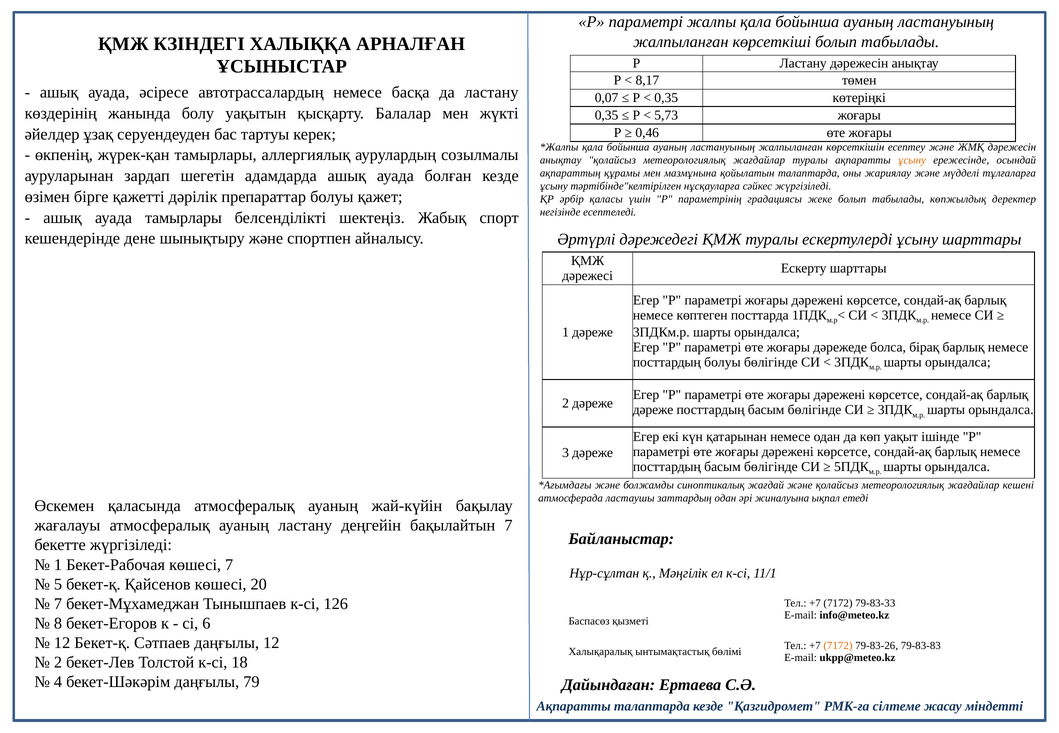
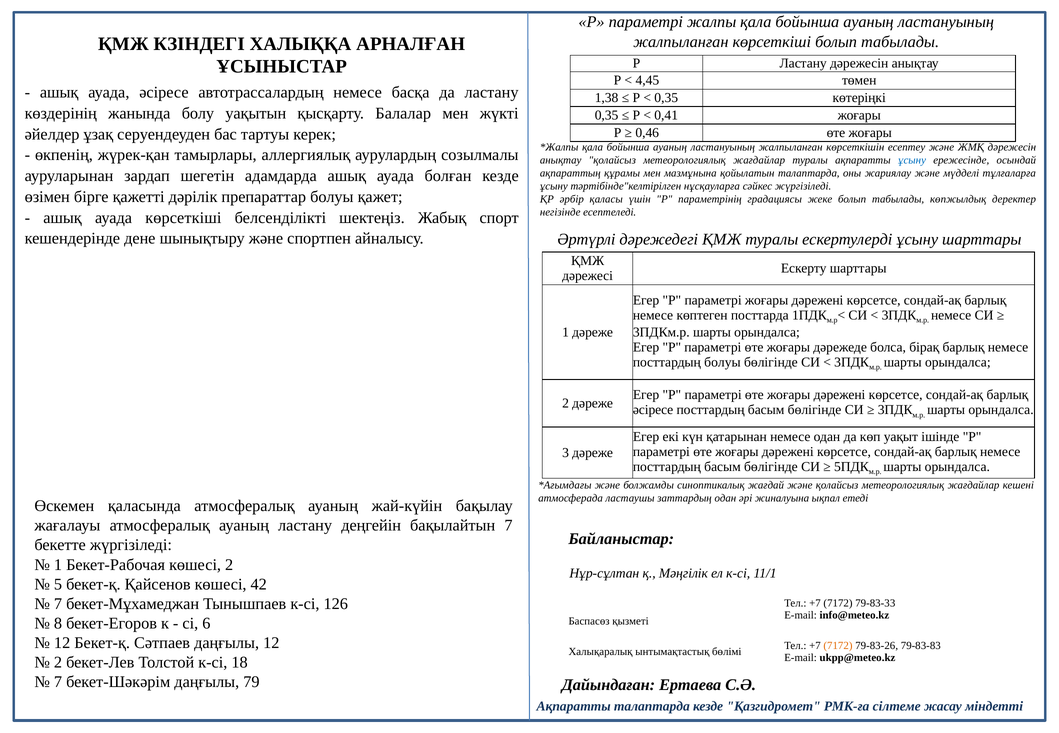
8,17: 8,17 -> 4,45 (647, 80)
0,07: 0,07 -> 1,38 (607, 98)
5,73: 5,73 -> 0,41 (666, 115)
ұсыну colour: orange -> blue (912, 160)
ауада тамырлары: тамырлары -> көрсеткіші (183, 218)
дәреже: дәреже -> әсіресе (653, 410)
көшесі 7: 7 -> 2 (229, 565)
20: 20 -> 42 (259, 584)
4: 4 -> 7 (58, 682)
